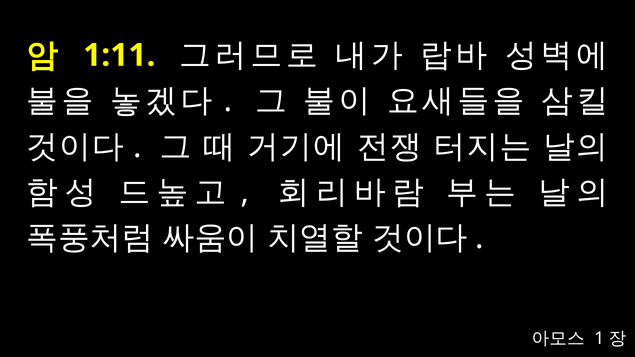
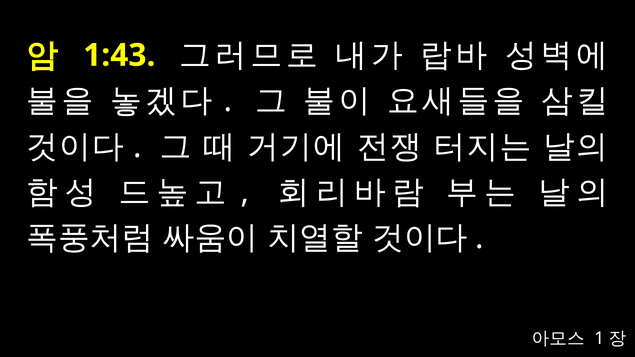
1:11: 1:11 -> 1:43 (119, 55)
